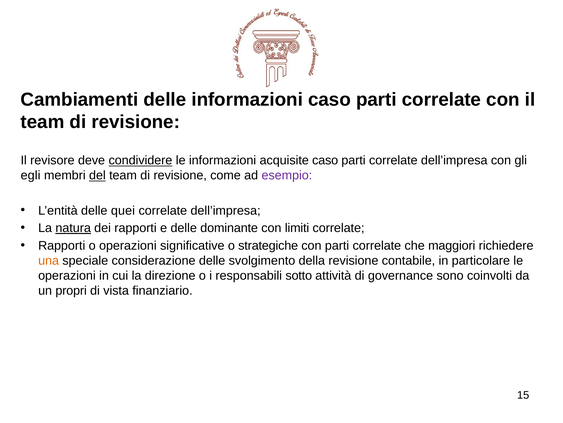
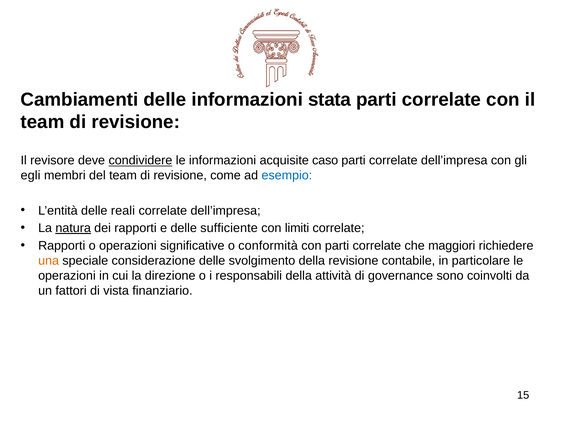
informazioni caso: caso -> stata (330, 99)
del underline: present -> none (97, 175)
esempio colour: purple -> blue (287, 175)
quei: quei -> reali (123, 210)
dominante: dominante -> sufficiente (229, 228)
strategiche: strategiche -> conformità (268, 245)
responsabili sotto: sotto -> della (299, 275)
propri: propri -> fattori (71, 290)
